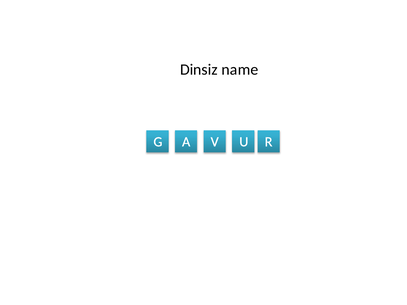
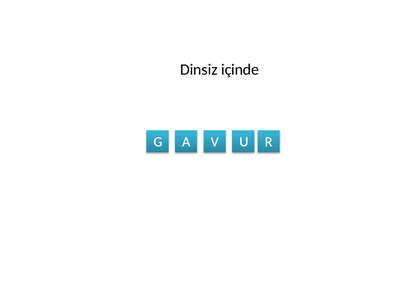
name: name -> içinde (240, 70)
